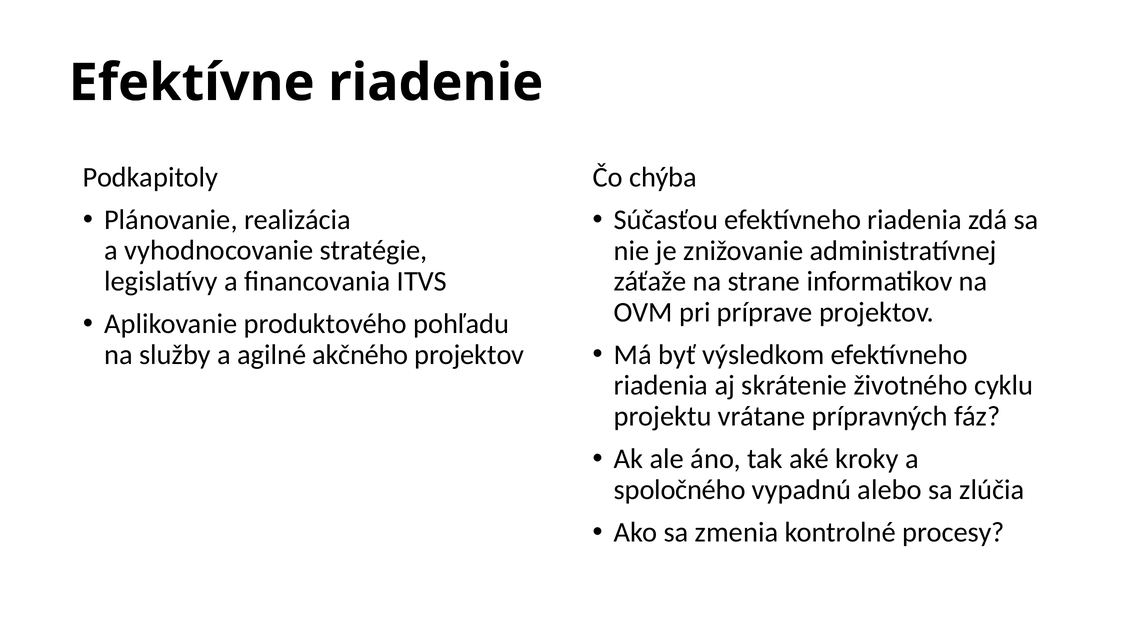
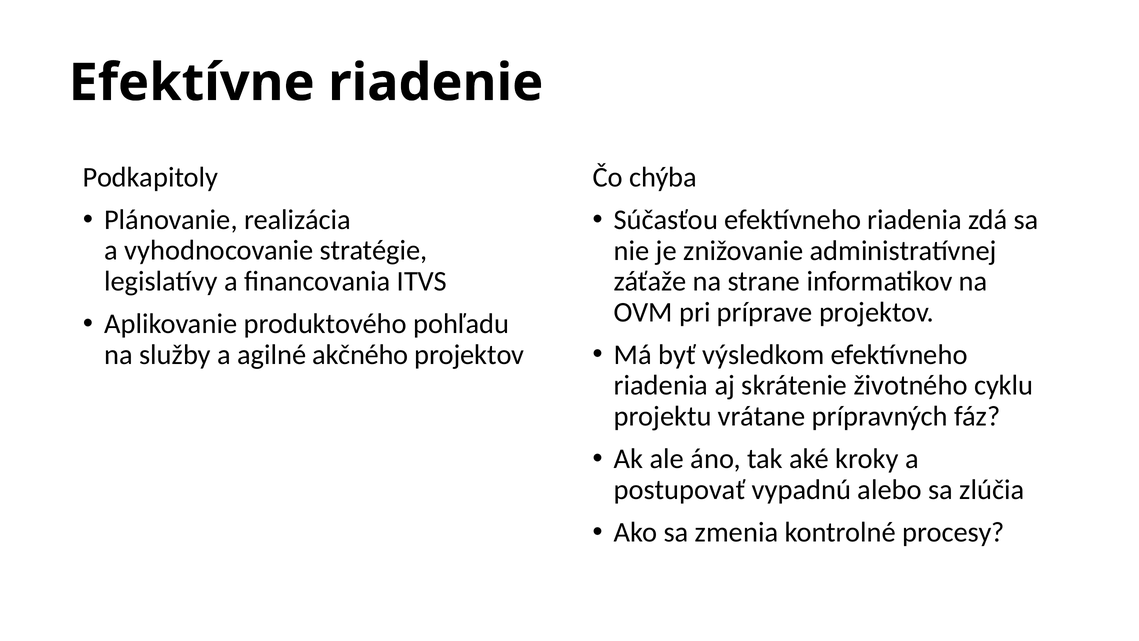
spoločného: spoločného -> postupovať (680, 489)
